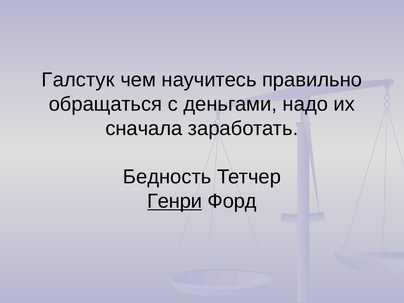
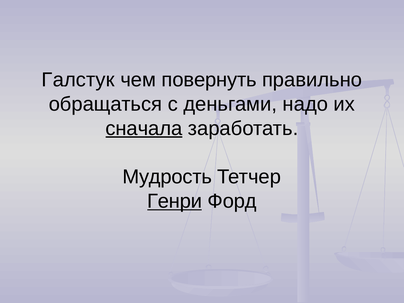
научитесь: научитесь -> повернуть (209, 80)
сначала underline: none -> present (144, 128)
Бедность: Бедность -> Мудрость (167, 177)
